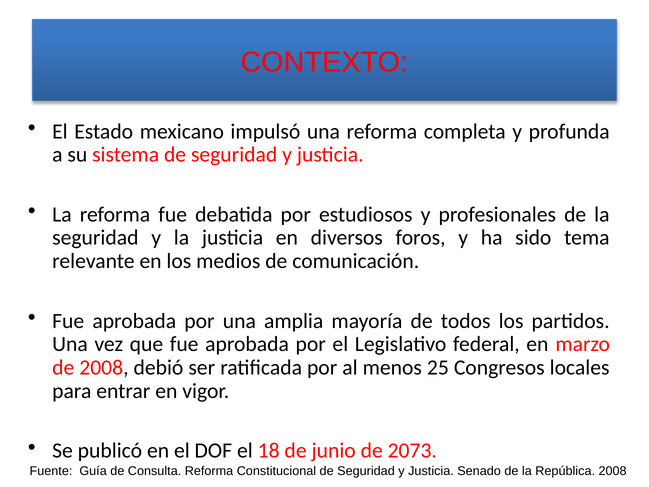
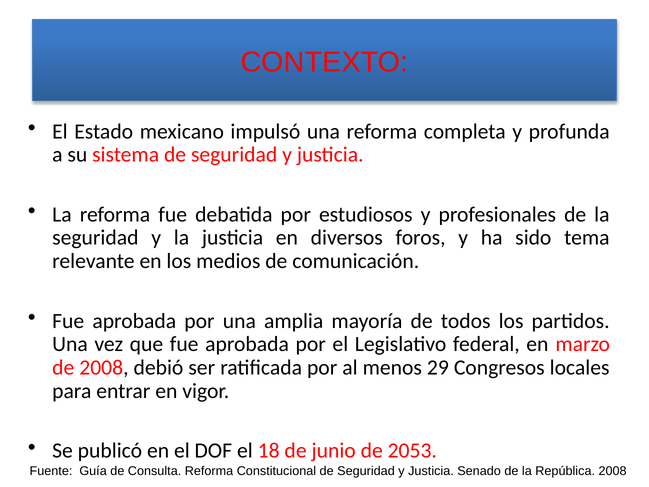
25: 25 -> 29 (438, 367)
2073: 2073 -> 2053 (412, 451)
